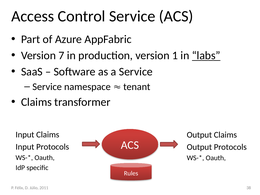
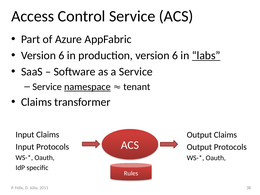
7: 7 -> 6 (61, 56)
production version 1: 1 -> 6 (175, 56)
namespace underline: none -> present (87, 87)
